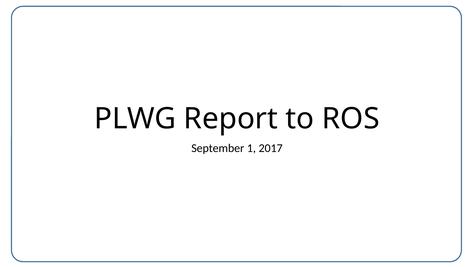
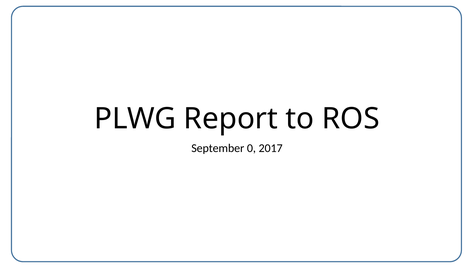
1: 1 -> 0 (251, 148)
